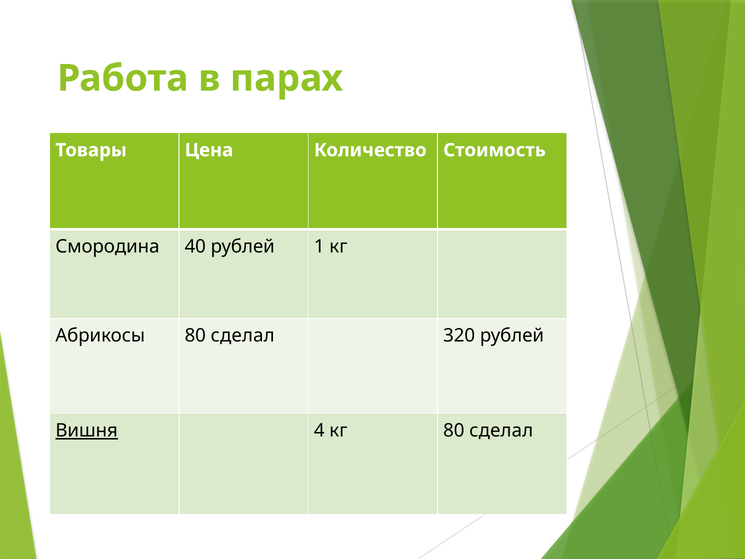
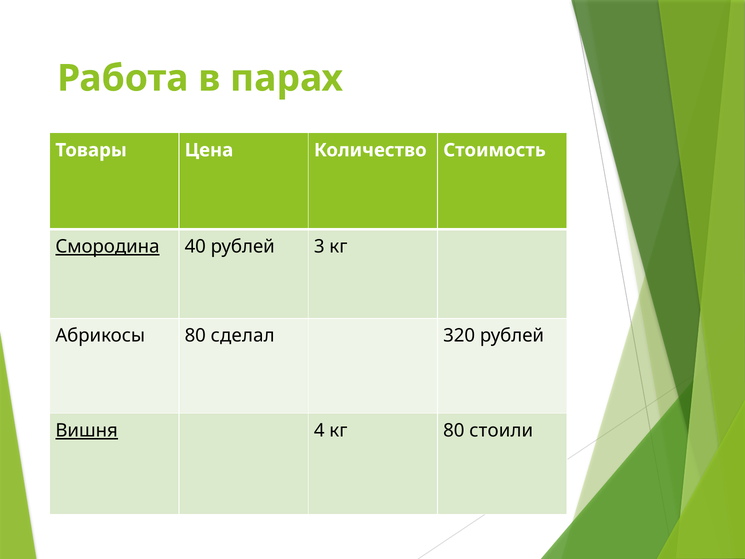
Смородина underline: none -> present (107, 247)
1: 1 -> 3 (319, 247)
кг 80 сделал: сделал -> стоили (501, 431)
